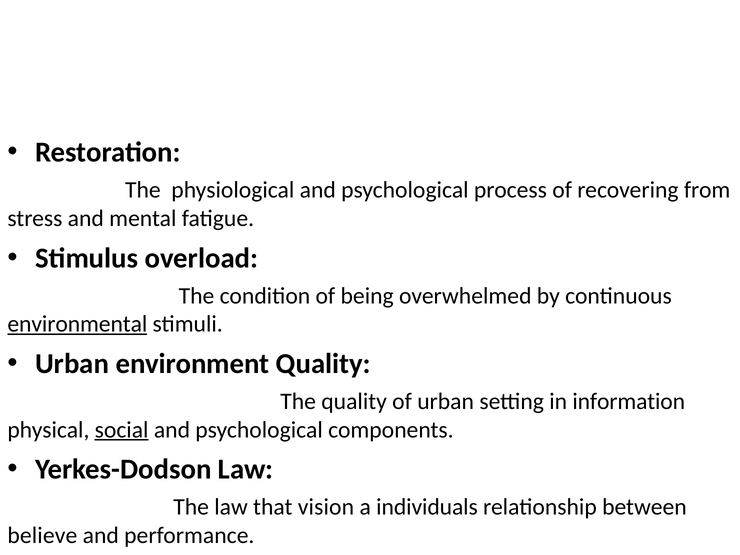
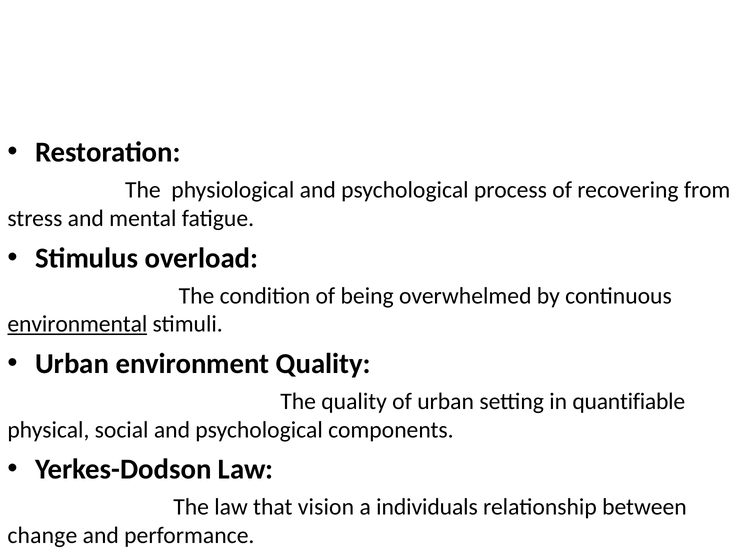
information: information -> quantifiable (629, 401)
social underline: present -> none (122, 430)
believe: believe -> change (42, 535)
